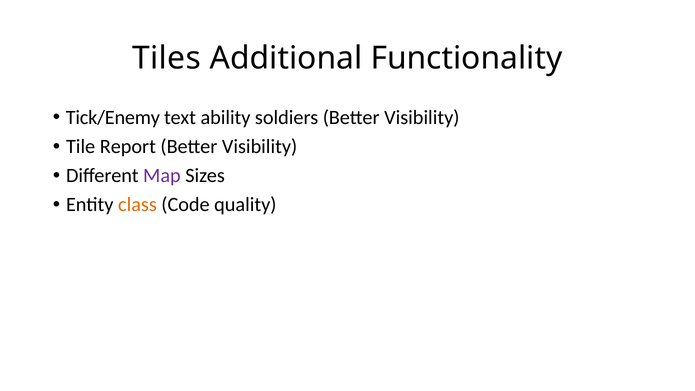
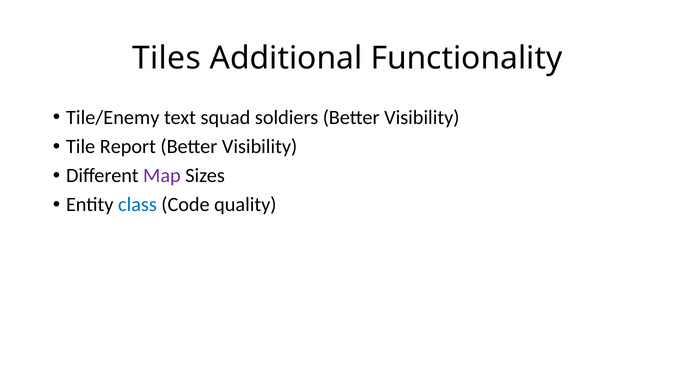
Tick/Enemy: Tick/Enemy -> Tile/Enemy (113, 117)
ability: ability -> squad (225, 117)
class colour: orange -> blue (137, 205)
